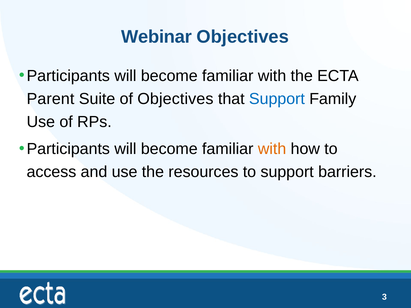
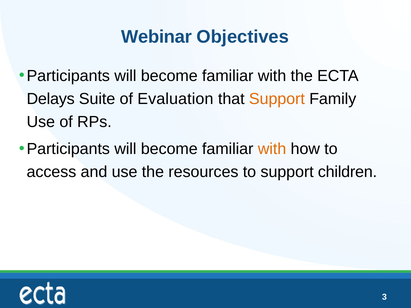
Parent: Parent -> Delays (51, 99)
of Objectives: Objectives -> Evaluation (175, 99)
Support colour: blue -> orange (277, 99)
barriers: barriers -> children (347, 172)
